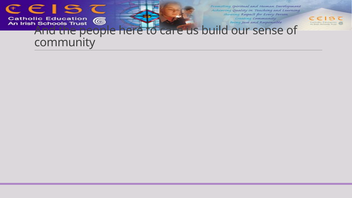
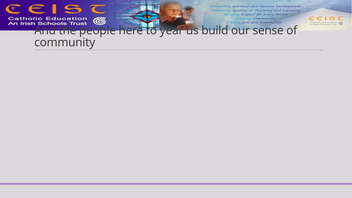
care: care -> year (172, 31)
